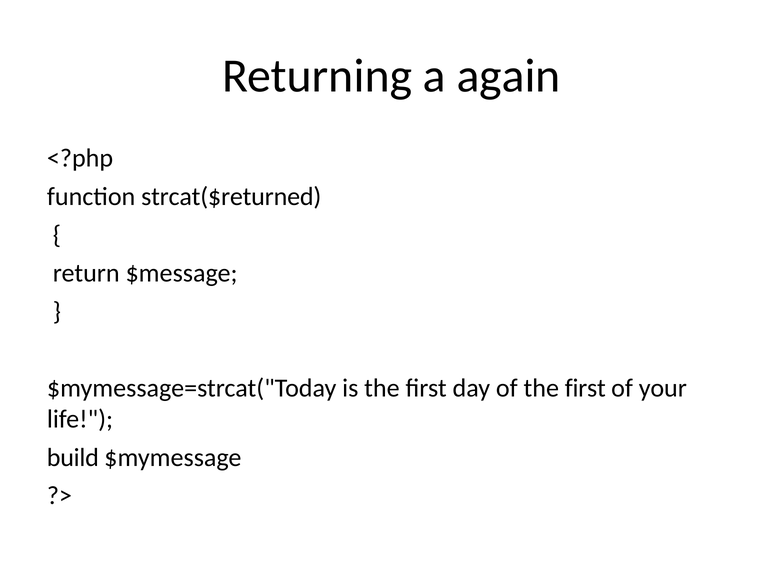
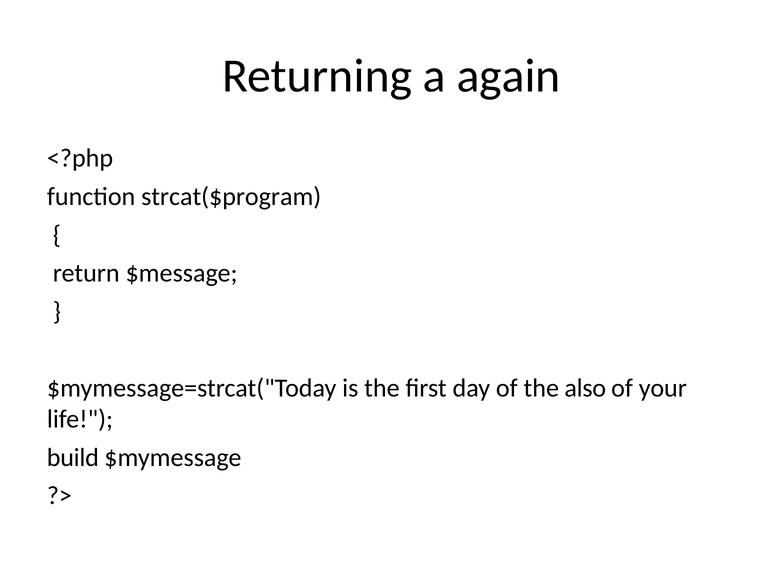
strcat($returned: strcat($returned -> strcat($program (231, 197)
of the first: first -> also (585, 388)
